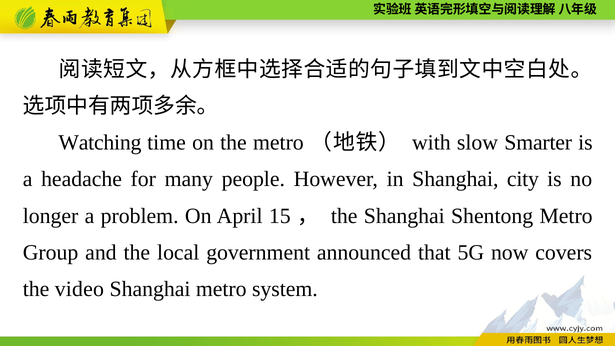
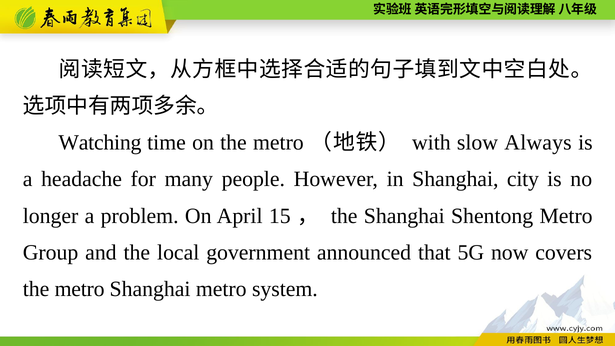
Smarter: Smarter -> Always (538, 143)
video: video -> metro (80, 289)
